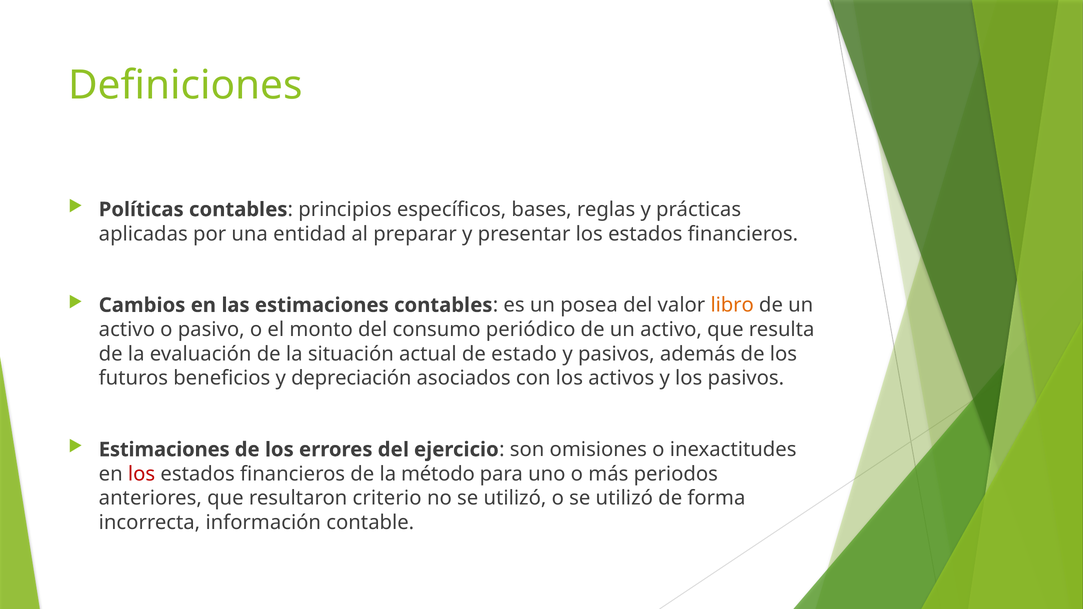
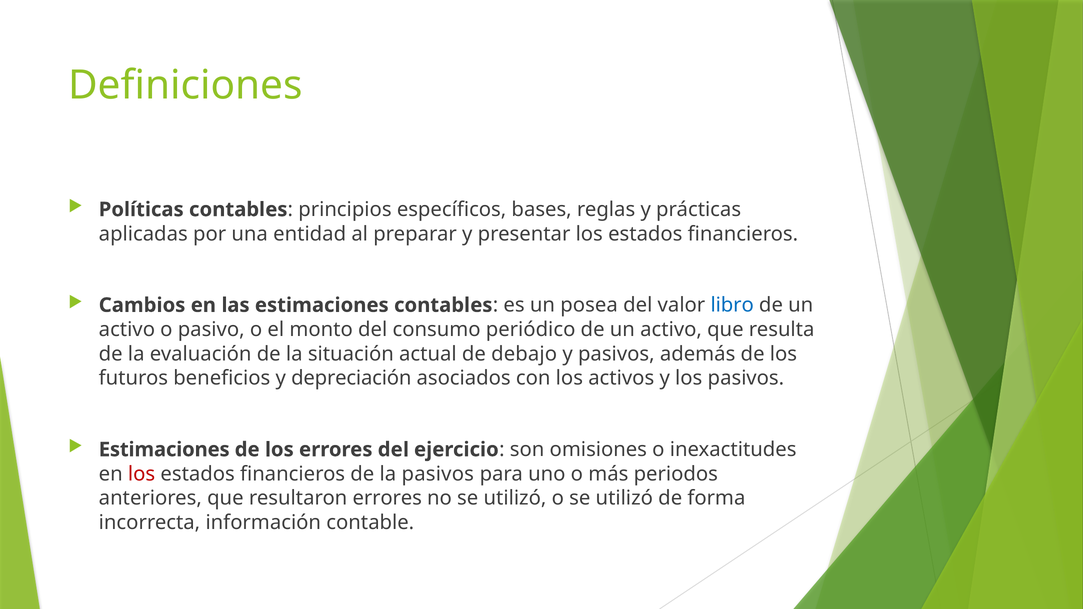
libro colour: orange -> blue (732, 305)
estado: estado -> debajo (524, 354)
la método: método -> pasivos (438, 474)
resultaron criterio: criterio -> errores (387, 498)
